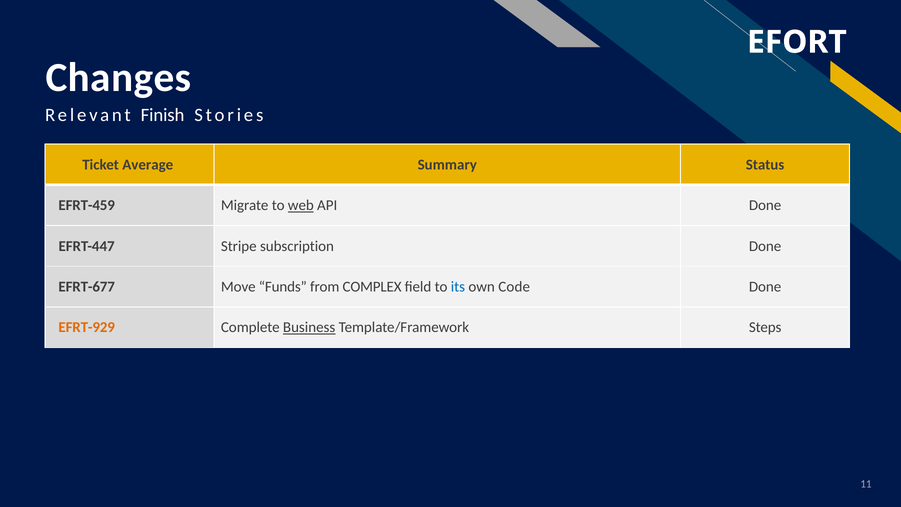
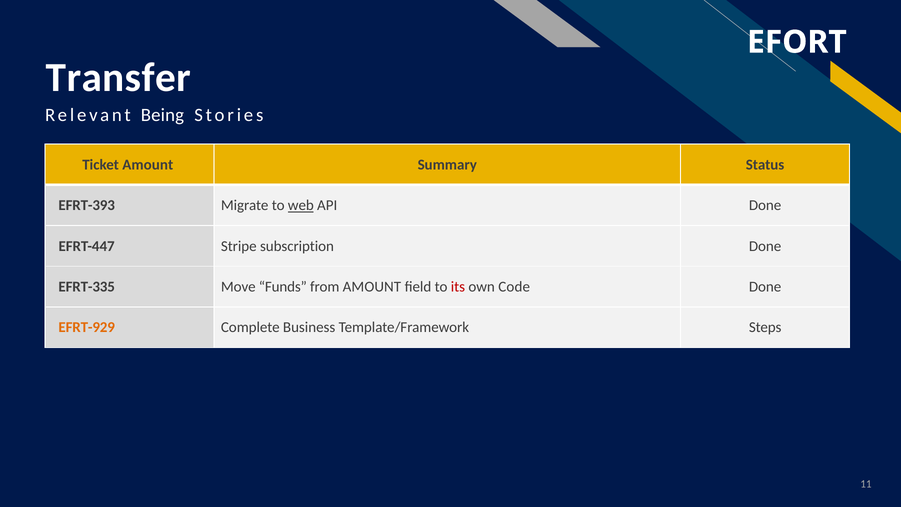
Changes: Changes -> Transfer (118, 78)
Finish: Finish -> Being (162, 115)
Ticket Average: Average -> Amount (148, 165)
EFRT-459: EFRT-459 -> EFRT-393 (87, 205)
EFRT-677: EFRT-677 -> EFRT-335 (87, 287)
from COMPLEX: COMPLEX -> AMOUNT (372, 287)
its colour: blue -> red (458, 287)
Business underline: present -> none (309, 327)
